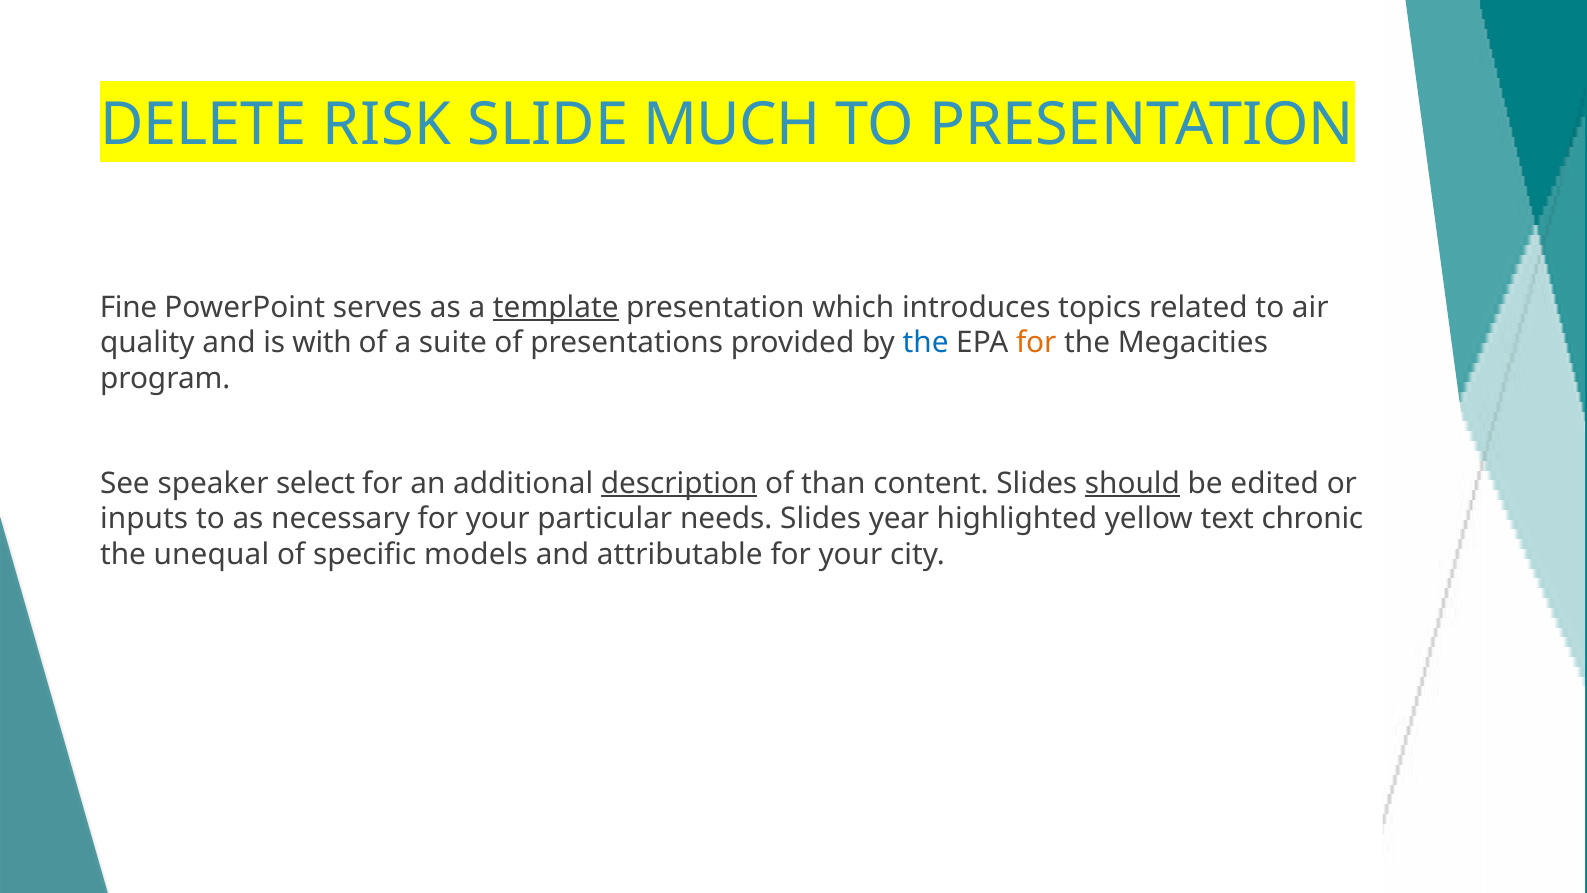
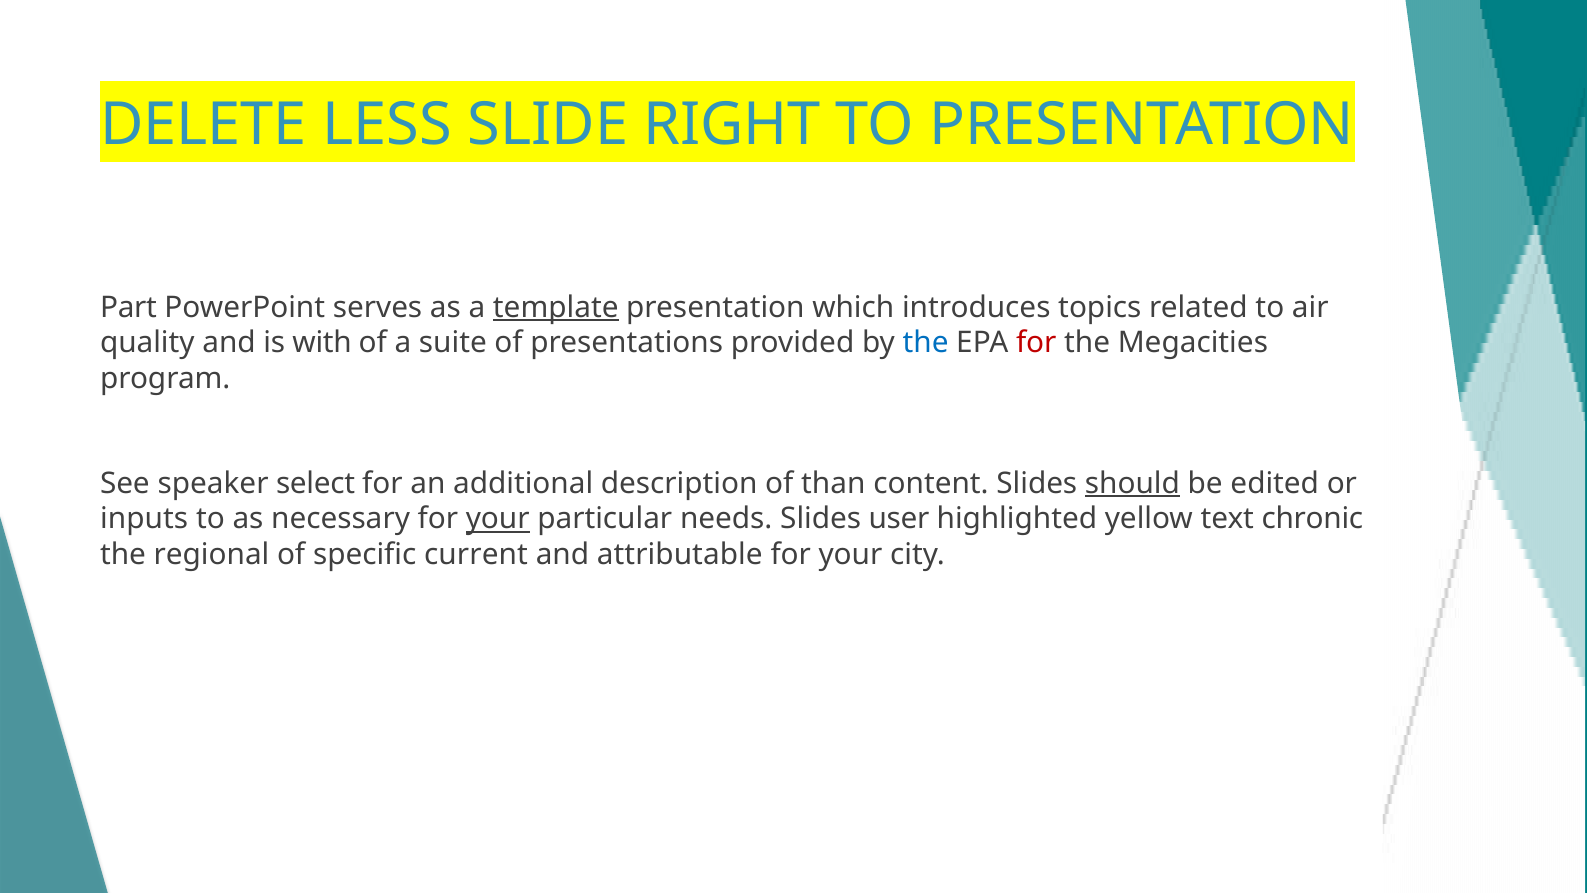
RISK: RISK -> LESS (387, 125)
MUCH: MUCH -> RIGHT (732, 125)
Fine: Fine -> Part (129, 307)
for colour: orange -> red (1036, 343)
description underline: present -> none (679, 483)
your underline: none -> present (498, 519)
year: year -> user (899, 519)
unequal: unequal -> regional (211, 554)
models: models -> current (476, 554)
